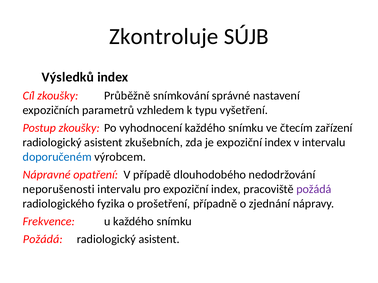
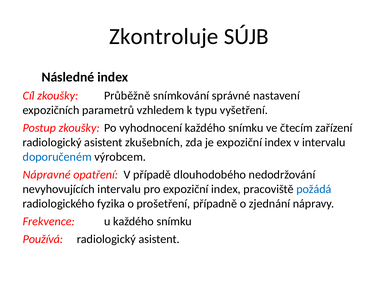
Výsledků: Výsledků -> Následné (68, 77)
neporušenosti: neporušenosti -> nevyhovujících (59, 189)
požádá colour: purple -> blue (314, 189)
Požádá: Požádá -> Používá (43, 240)
